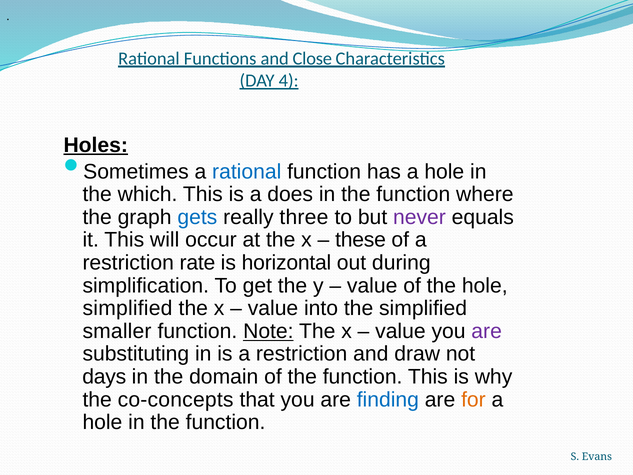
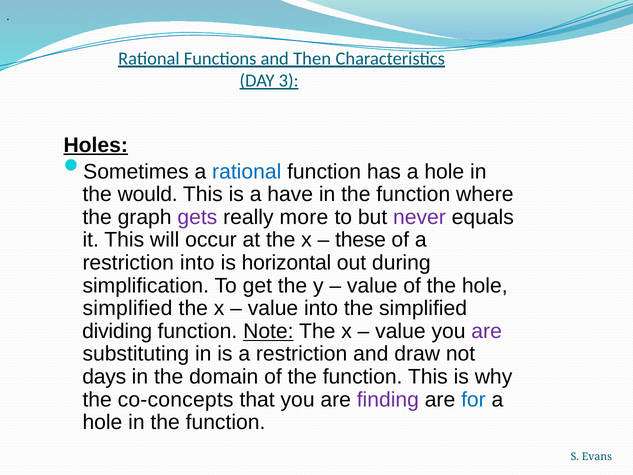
Close: Close -> Then (312, 59)
4: 4 -> 3 (289, 81)
which: which -> would (148, 194)
does: does -> have (290, 194)
gets colour: blue -> purple (197, 217)
three: three -> more (304, 217)
restriction rate: rate -> into (197, 263)
smaller: smaller -> dividing (117, 331)
finding colour: blue -> purple (388, 399)
for colour: orange -> blue (473, 399)
